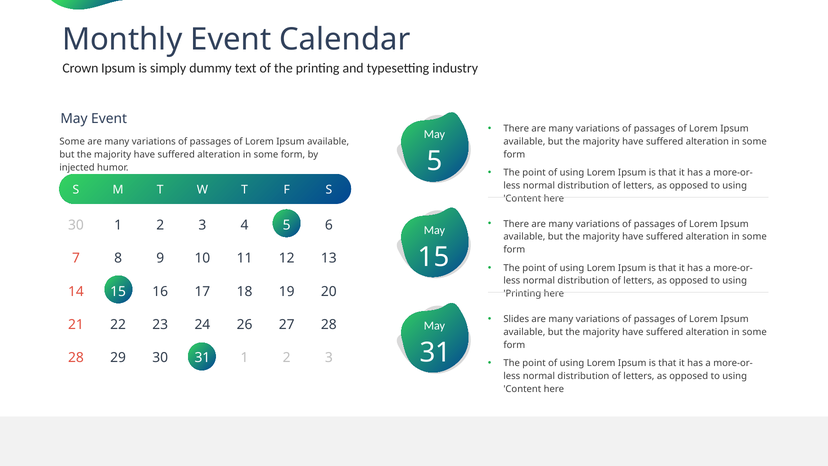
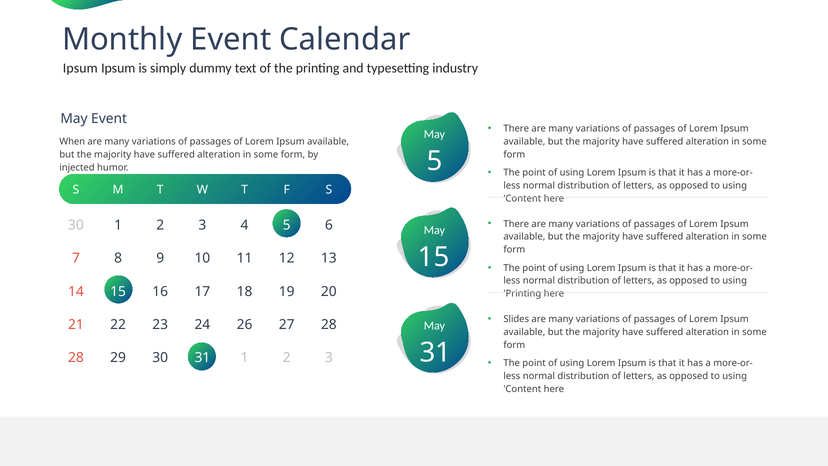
Crown: Crown -> Ipsum (80, 68)
Some: Some -> When (72, 141)
